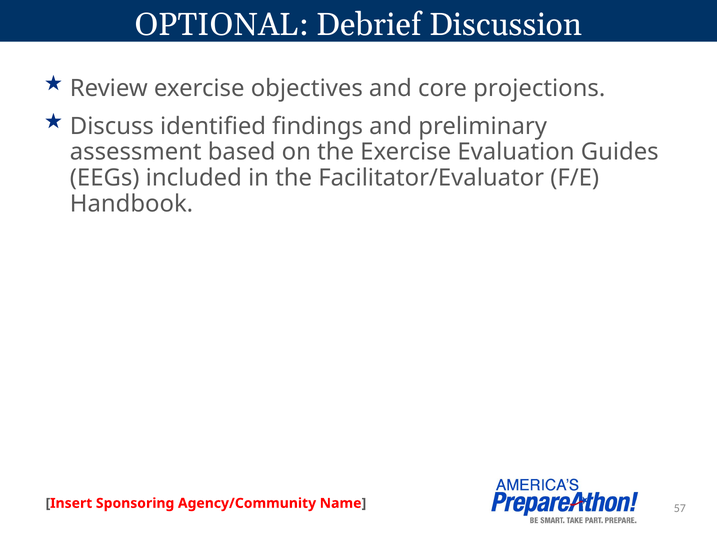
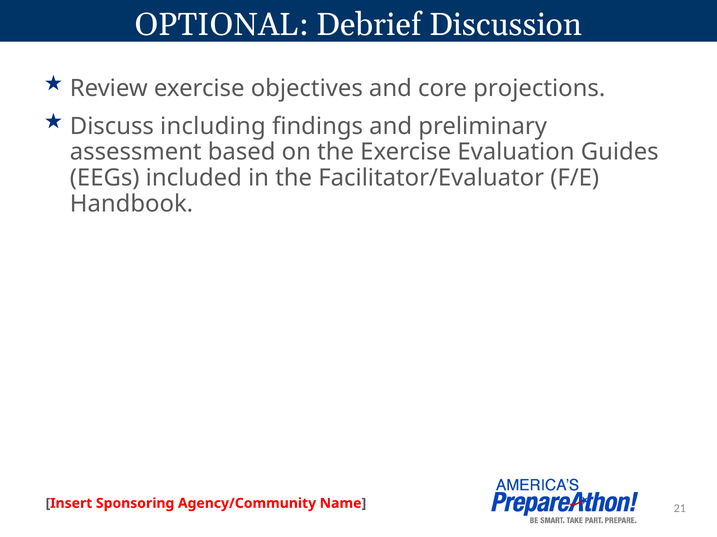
identified: identified -> including (213, 126)
57: 57 -> 21 (680, 509)
